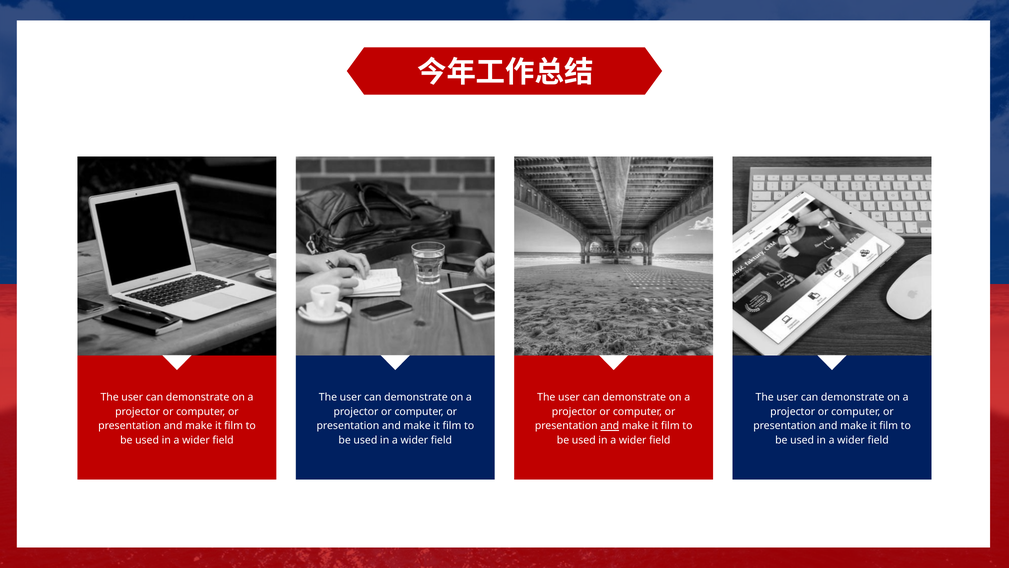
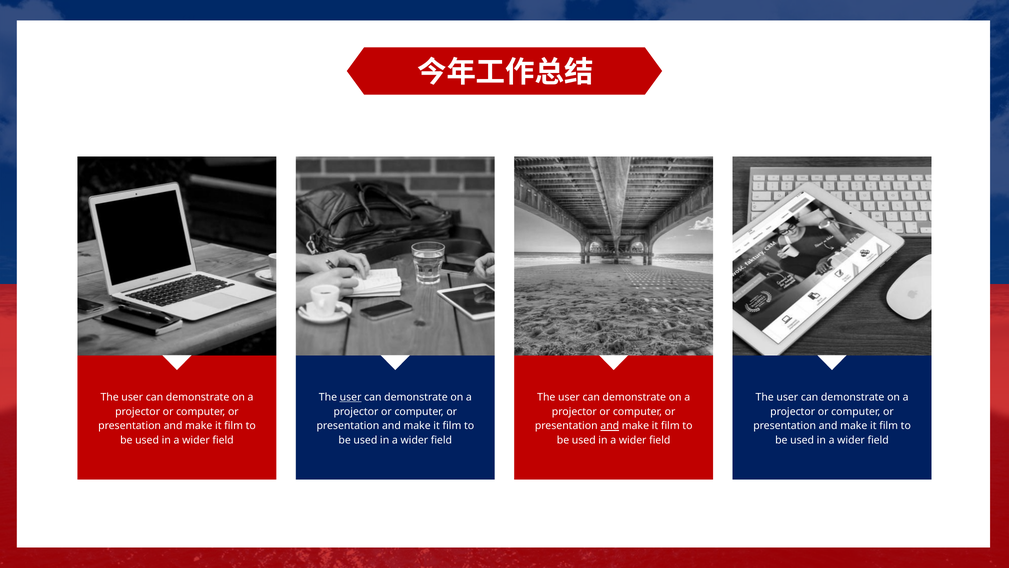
user underline: none -> present (351, 397)
